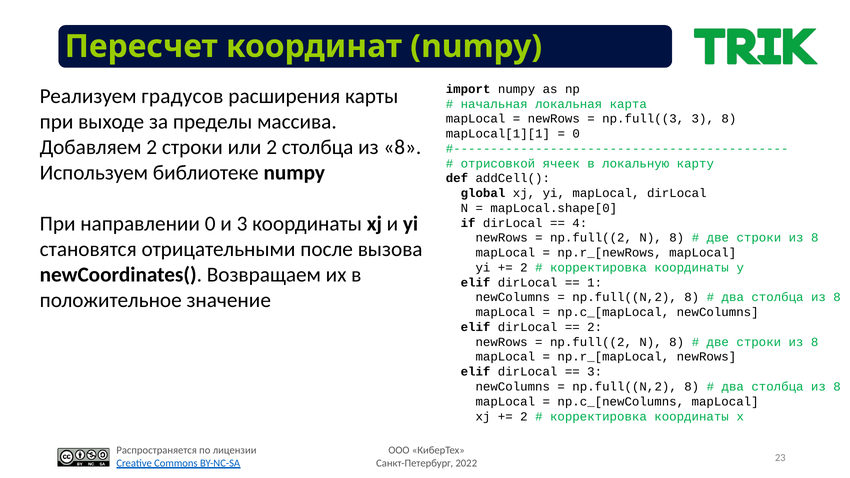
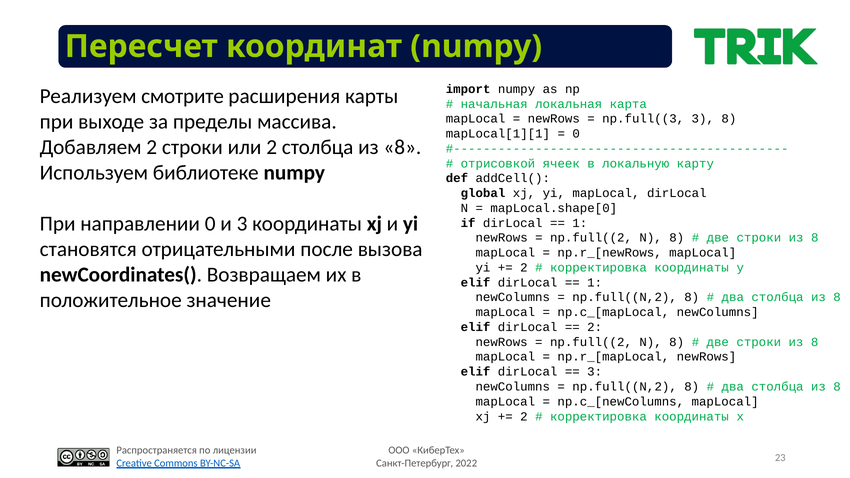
градусов: градусов -> смотрите (183, 96)
4: 4 -> 1 (580, 223)
